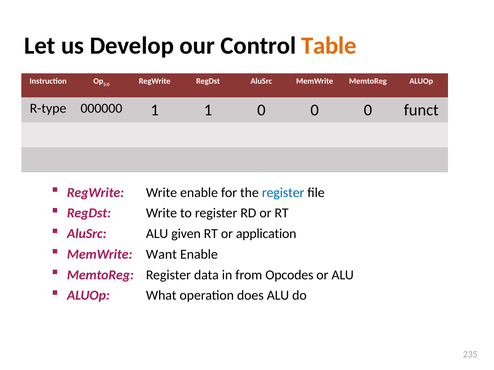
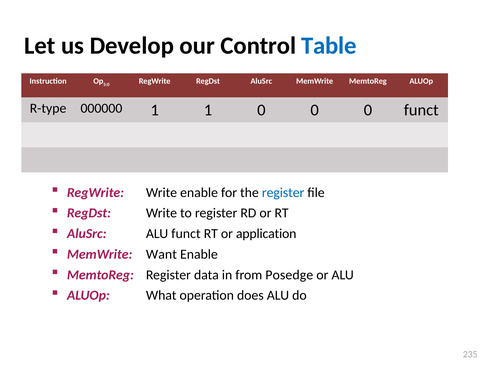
Table colour: orange -> blue (329, 46)
ALU given: given -> funct (186, 234)
Opcodes: Opcodes -> Posedge (289, 275)
